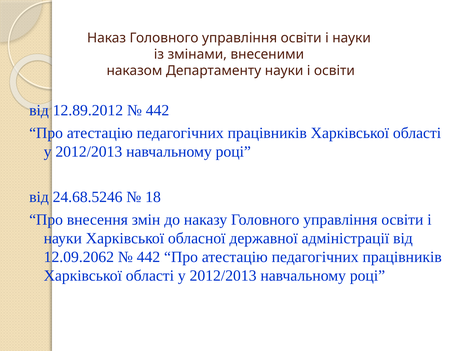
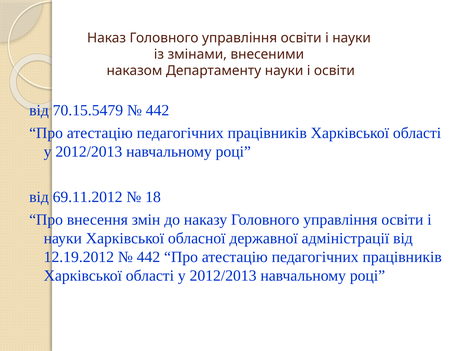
12.89.2012: 12.89.2012 -> 70.15.5479 (88, 111)
24.68.5246: 24.68.5246 -> 69.11.2012 (88, 197)
12.09.2062: 12.09.2062 -> 12.19.2012 (79, 258)
